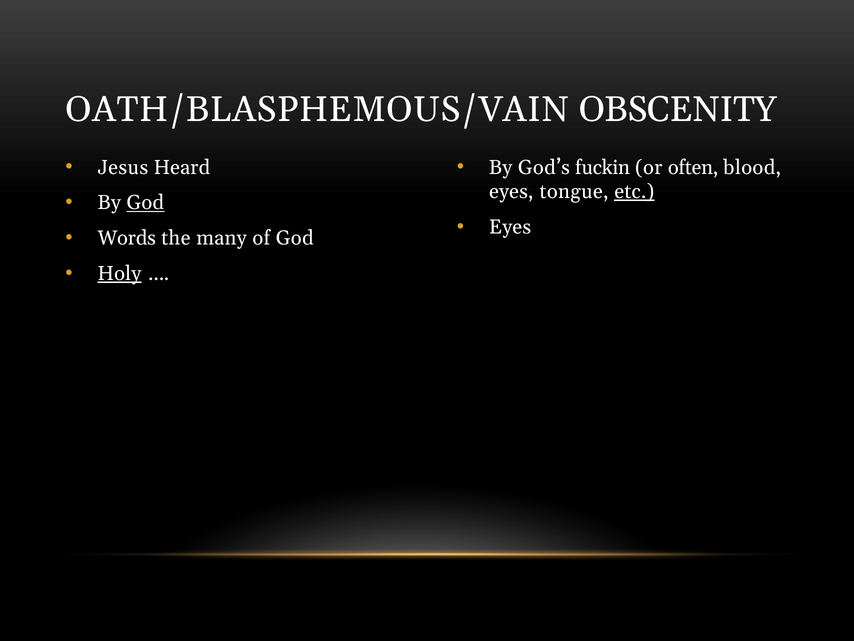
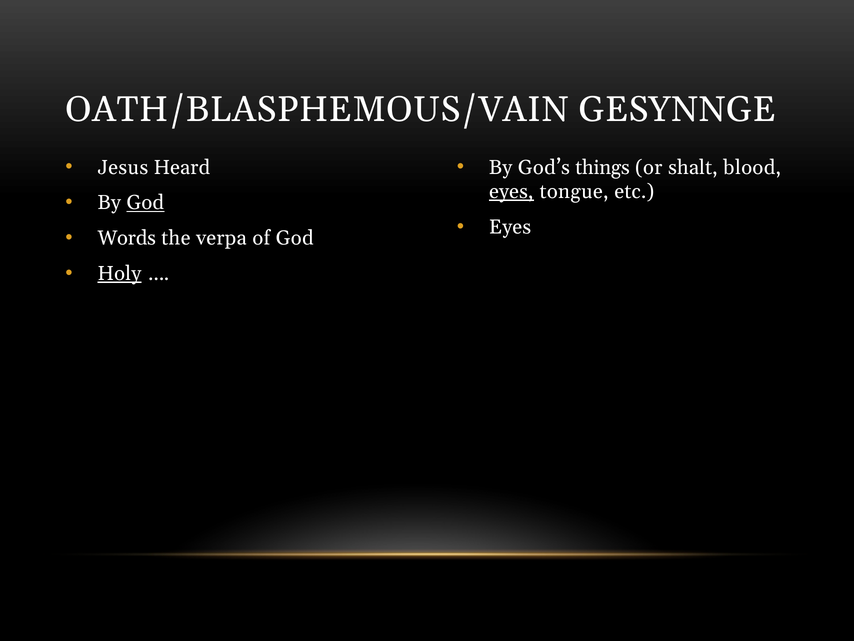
OBSCENITY: OBSCENITY -> GESYNNGE (677, 109)
fuckin: fuckin -> things (603, 167)
often: often -> shalt (693, 167)
eyes underline: none -> present (511, 191)
etc underline: present -> none (634, 191)
many: many -> verpa (221, 238)
